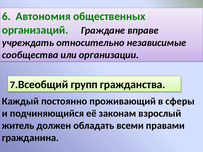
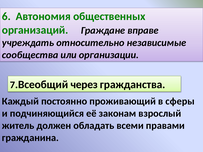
групп: групп -> через (84, 85)
